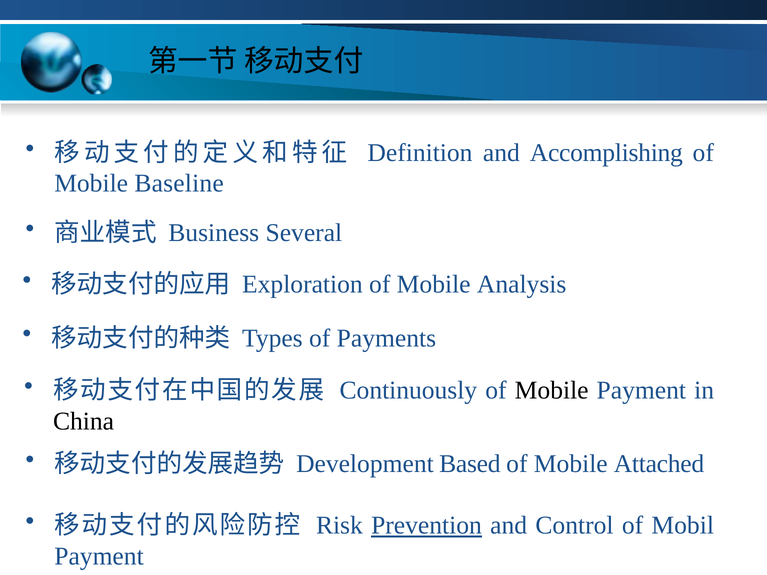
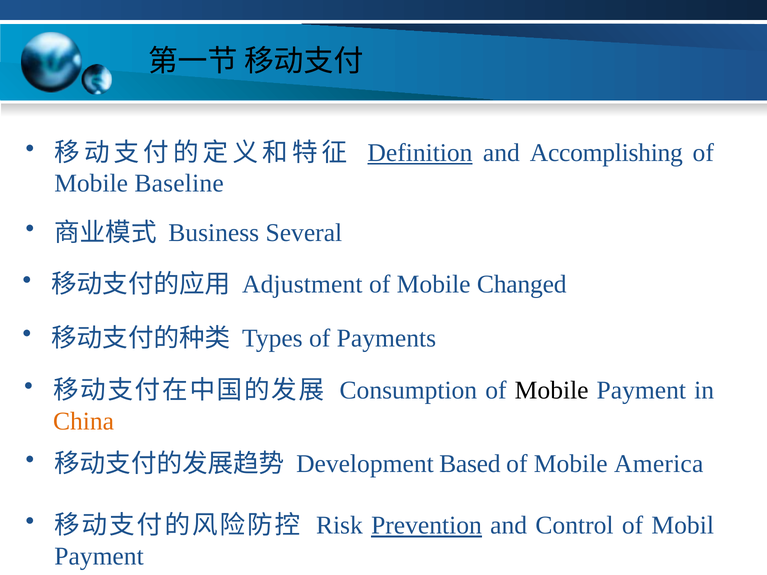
Definition underline: none -> present (420, 153)
Exploration: Exploration -> Adjustment (302, 285)
Analysis: Analysis -> Changed (522, 285)
Continuously: Continuously -> Consumption (408, 391)
China colour: black -> orange (84, 421)
Attached: Attached -> America (659, 464)
